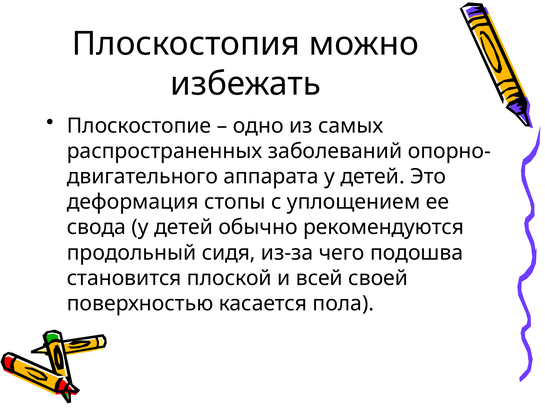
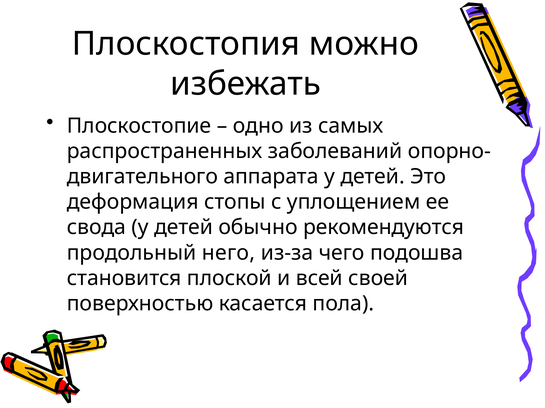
сидя: сидя -> него (229, 253)
